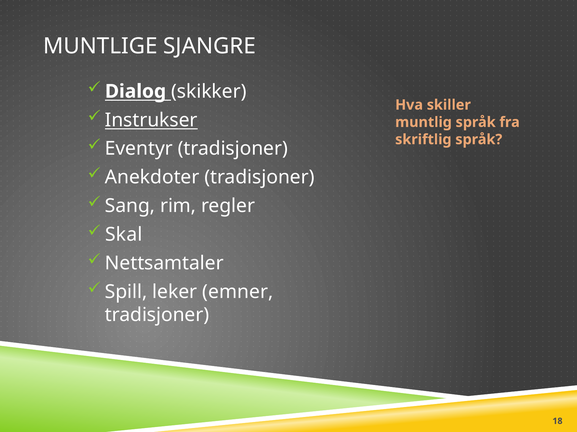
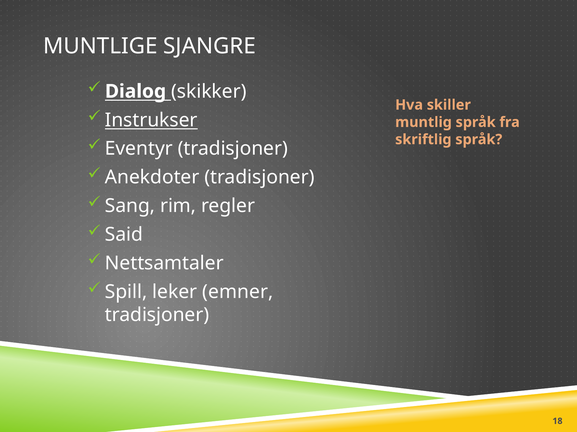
Skal: Skal -> Said (124, 235)
